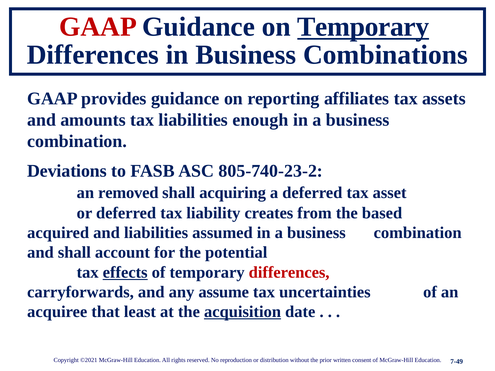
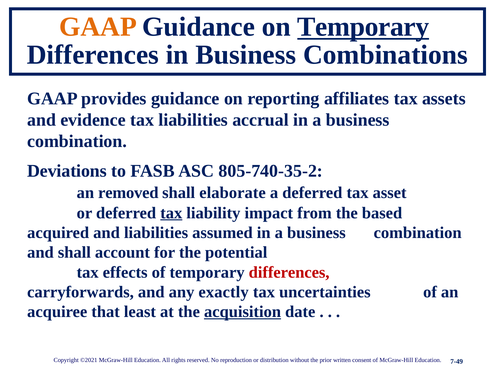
GAAP colour: red -> orange (98, 27)
amounts: amounts -> evidence (93, 120)
enough: enough -> accrual (261, 120)
805-740-23-2: 805-740-23-2 -> 805-740-35-2 (271, 171)
acquiring: acquiring -> elaborate (233, 193)
tax underline: none -> present (171, 213)
creates: creates -> impact (269, 213)
effects underline: present -> none (125, 272)
assume: assume -> exactly (224, 292)
